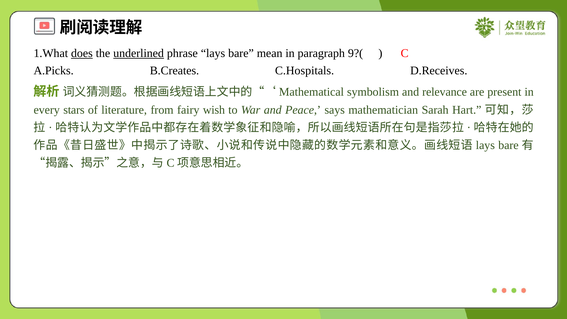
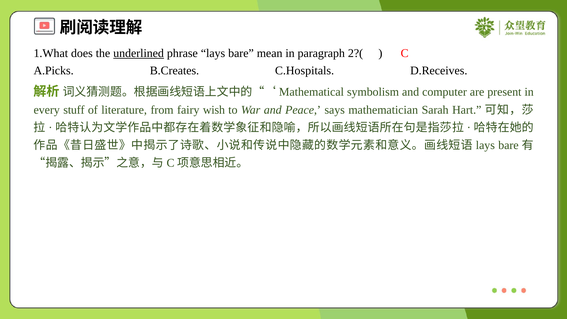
does underline: present -> none (82, 53)
9?(: 9?( -> 2?( (356, 53)
relevance: relevance -> computer (445, 92)
stars: stars -> stuff (74, 110)
